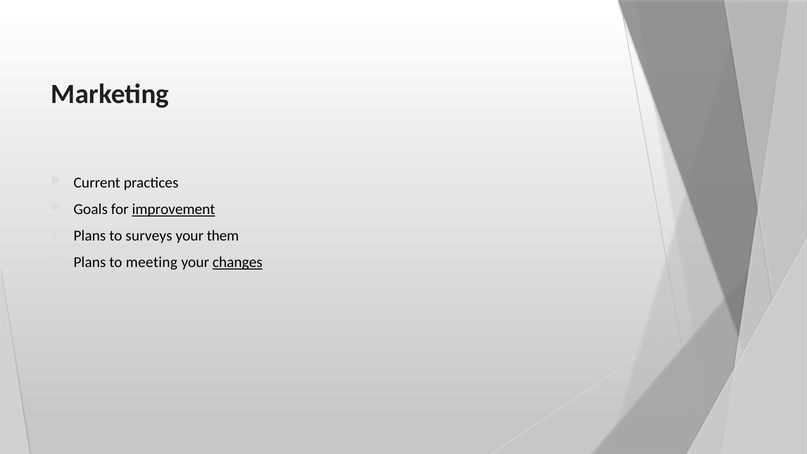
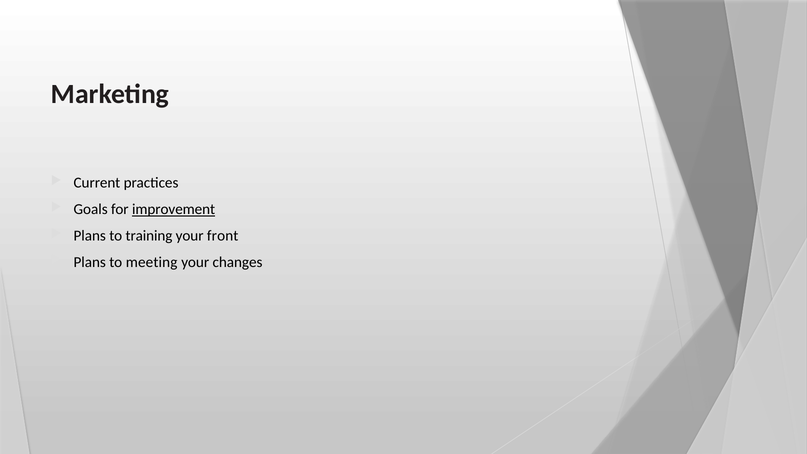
surveys: surveys -> training (149, 236)
them: them -> front (223, 236)
changes underline: present -> none (238, 262)
